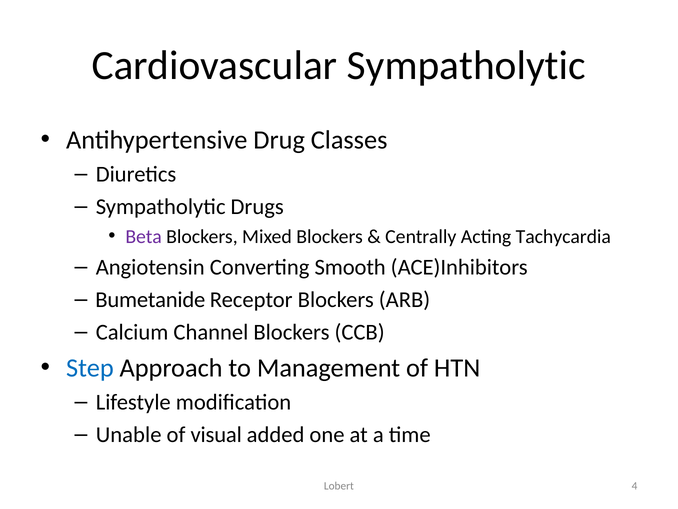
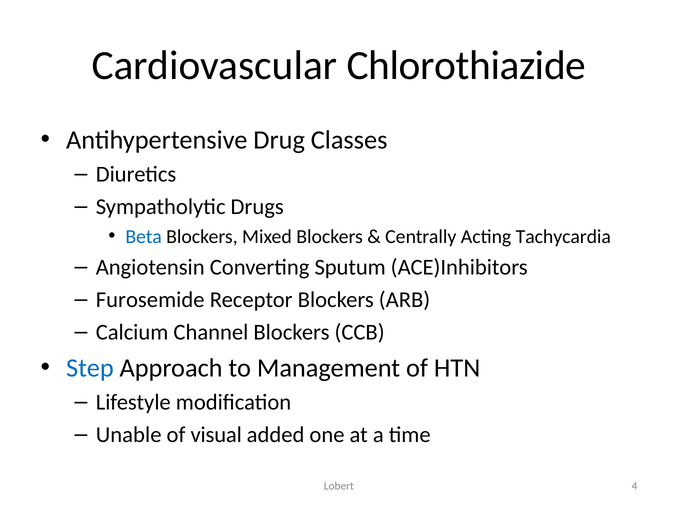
Cardiovascular Sympatholytic: Sympatholytic -> Chlorothiazide (466, 66)
Beta colour: purple -> blue (144, 236)
Smooth: Smooth -> Sputum (350, 267)
Bumetanide: Bumetanide -> Furosemide (150, 300)
